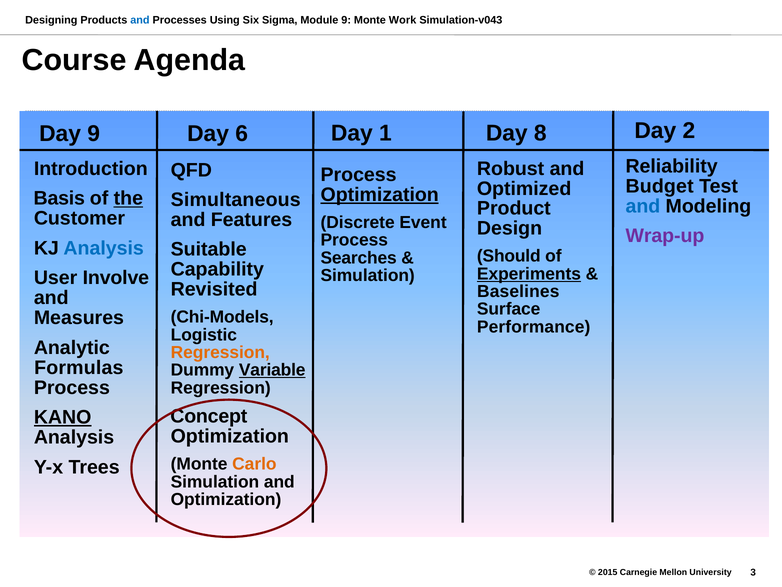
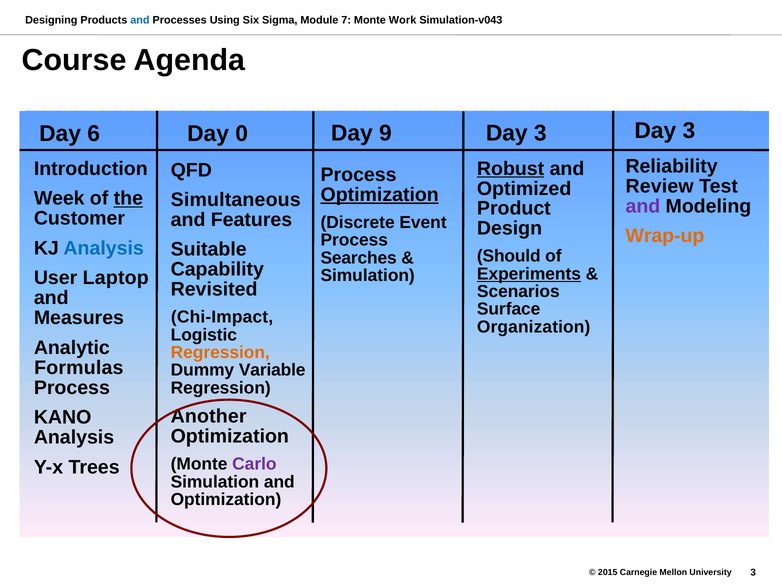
9: 9 -> 7 (346, 20)
2: 2 -> 3 (689, 131)
Day 9: 9 -> 6 (94, 133)
6: 6 -> 0 (242, 133)
1: 1 -> 9 (385, 133)
8: 8 -> 3 (540, 133)
Robust underline: none -> present (511, 168)
Budget: Budget -> Review (660, 186)
Basis: Basis -> Week (59, 198)
and colour: blue -> purple (643, 206)
Wrap-up colour: purple -> orange (665, 236)
Involve: Involve -> Laptop (116, 278)
Baselines: Baselines -> Scenarios (518, 291)
Chi-Models: Chi-Models -> Chi-Impact (222, 317)
Performance: Performance -> Organization (534, 327)
Variable underline: present -> none (272, 370)
Concept: Concept -> Another (209, 416)
KANO underline: present -> none (63, 417)
Carlo colour: orange -> purple (254, 464)
